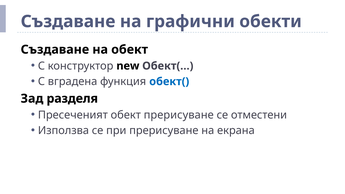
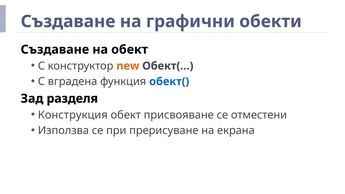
new colour: black -> orange (128, 66)
Пресеченият: Пресеченият -> Конструкция (73, 115)
обект прерисуване: прерисуване -> присвояване (179, 115)
